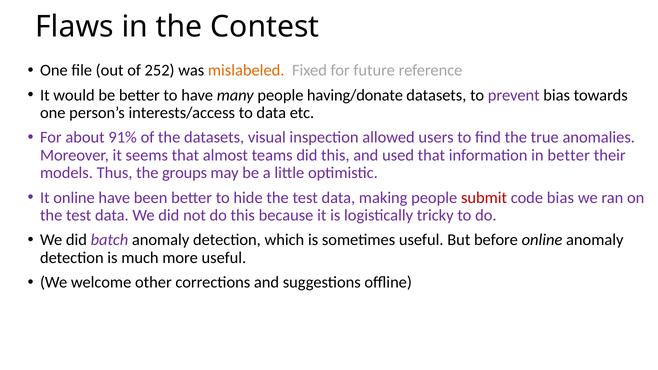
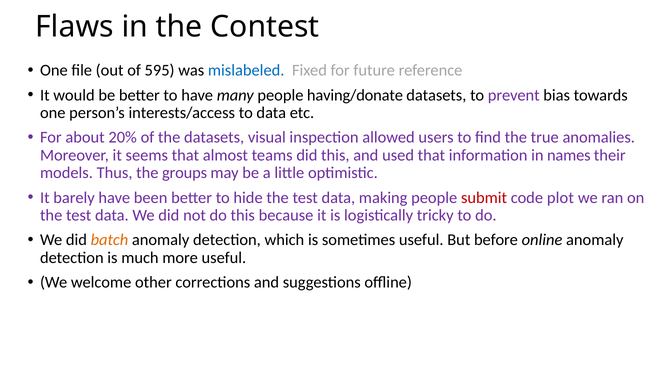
252: 252 -> 595 (160, 71)
mislabeled colour: orange -> blue (246, 71)
91%: 91% -> 20% (123, 138)
in better: better -> names (569, 155)
It online: online -> barely (74, 198)
code bias: bias -> plot (560, 198)
batch colour: purple -> orange (109, 240)
